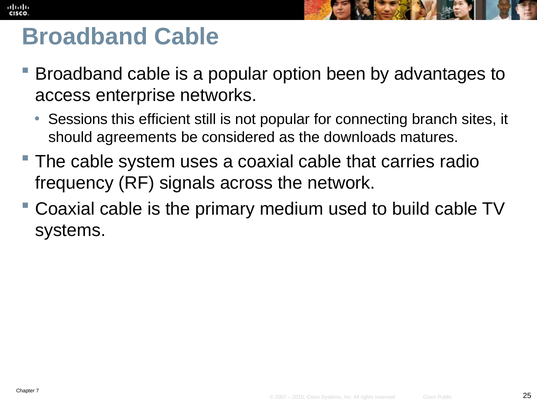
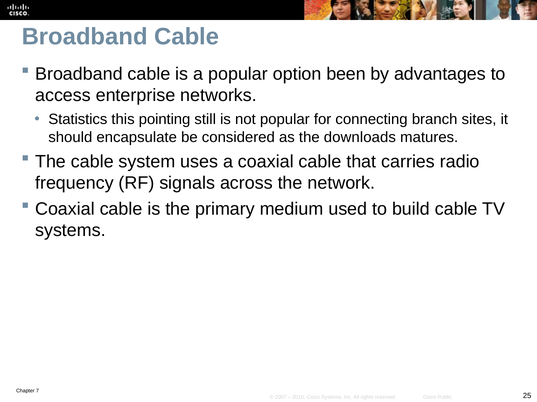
Sessions: Sessions -> Statistics (78, 120)
efficient: efficient -> pointing (165, 120)
agreements: agreements -> encapsulate (137, 137)
